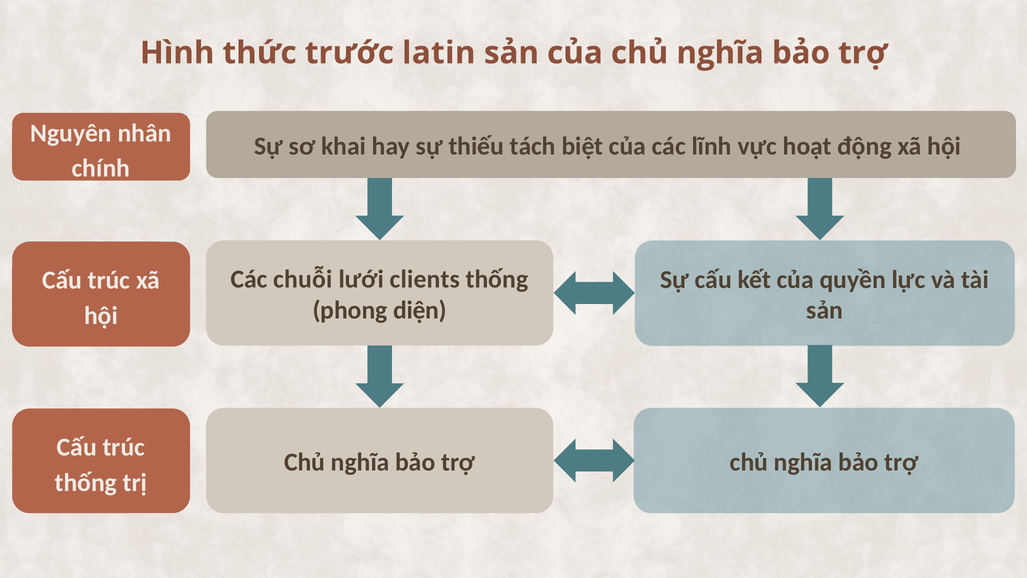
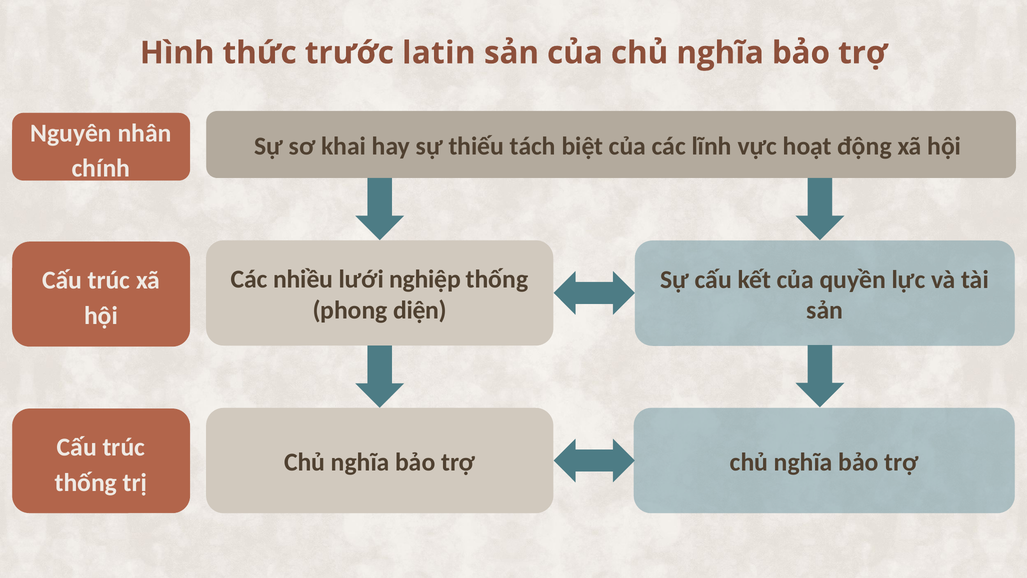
chuỗi: chuỗi -> nhiều (303, 279)
clients: clients -> nghiệp (425, 279)
